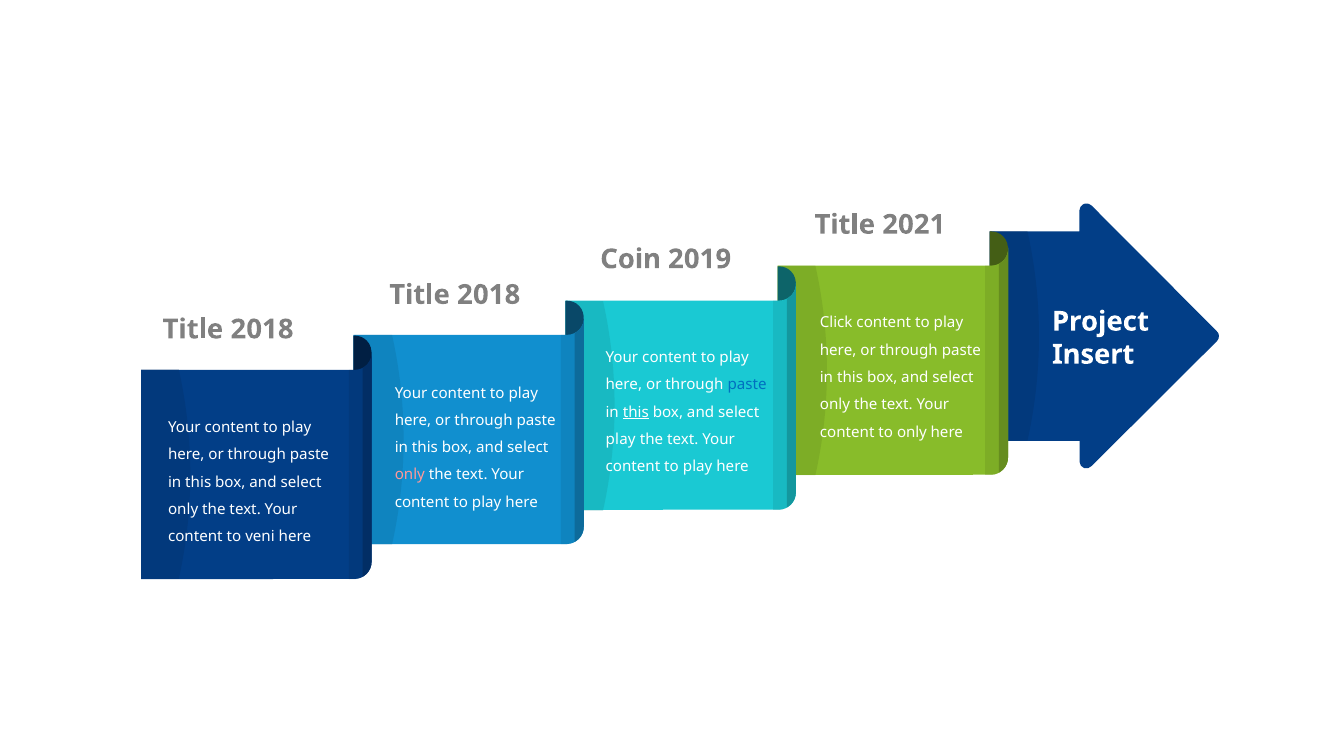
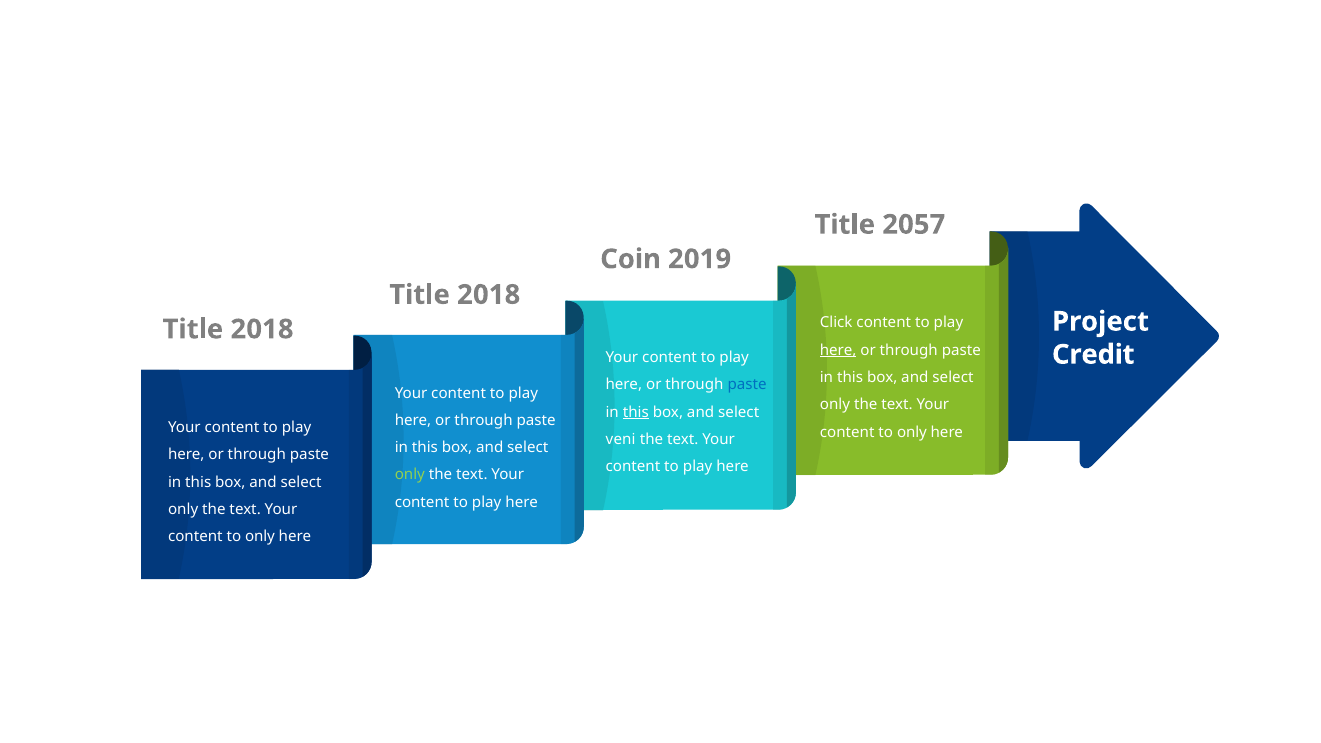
2021: 2021 -> 2057 (914, 225)
here underline: none -> present (838, 350)
Insert: Insert -> Credit (1093, 355)
play: play -> veni (621, 439)
only colour: pink -> light green (410, 475)
veni: veni -> only (260, 537)
